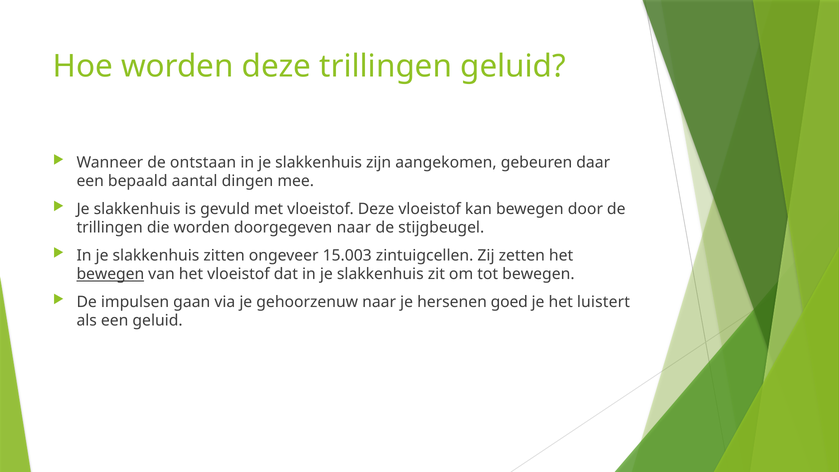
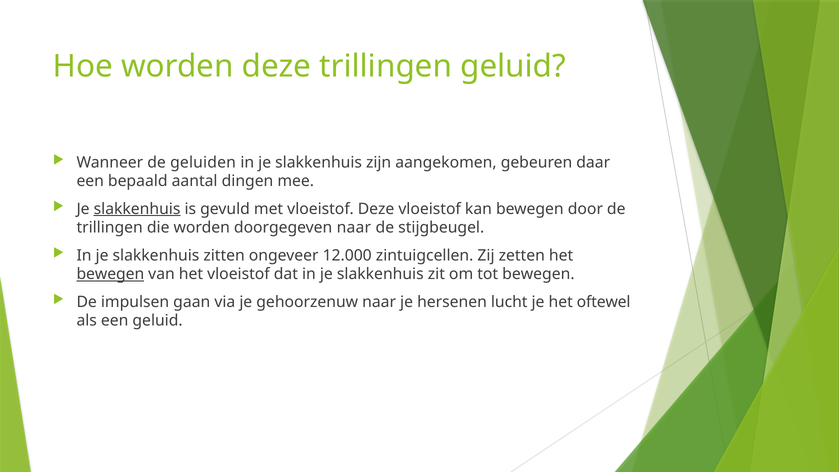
ontstaan: ontstaan -> geluiden (203, 162)
slakkenhuis underline: none -> present (137, 209)
15.003: 15.003 -> 12.000 (347, 255)
goed: goed -> lucht (509, 302)
luistert: luistert -> oftewel (604, 302)
